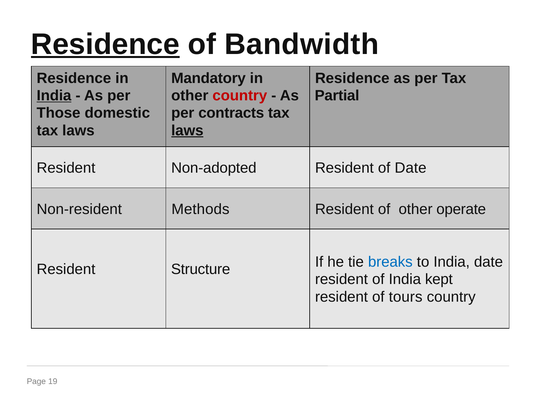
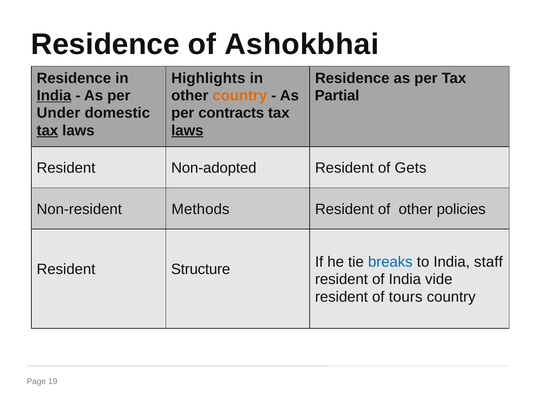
Residence underline: present -> none (105, 44)
Bandwidth: Bandwidth -> Ashokbhai (302, 44)
Mandatory: Mandatory -> Highlights (208, 78)
country colour: red -> orange (240, 96)
Those: Those -> Under (58, 113)
tax underline: none -> present (47, 130)
of Date: Date -> Gets (411, 168)
operate: operate -> policies (461, 209)
India date: date -> staff (488, 262)
kept: kept -> vide (439, 279)
